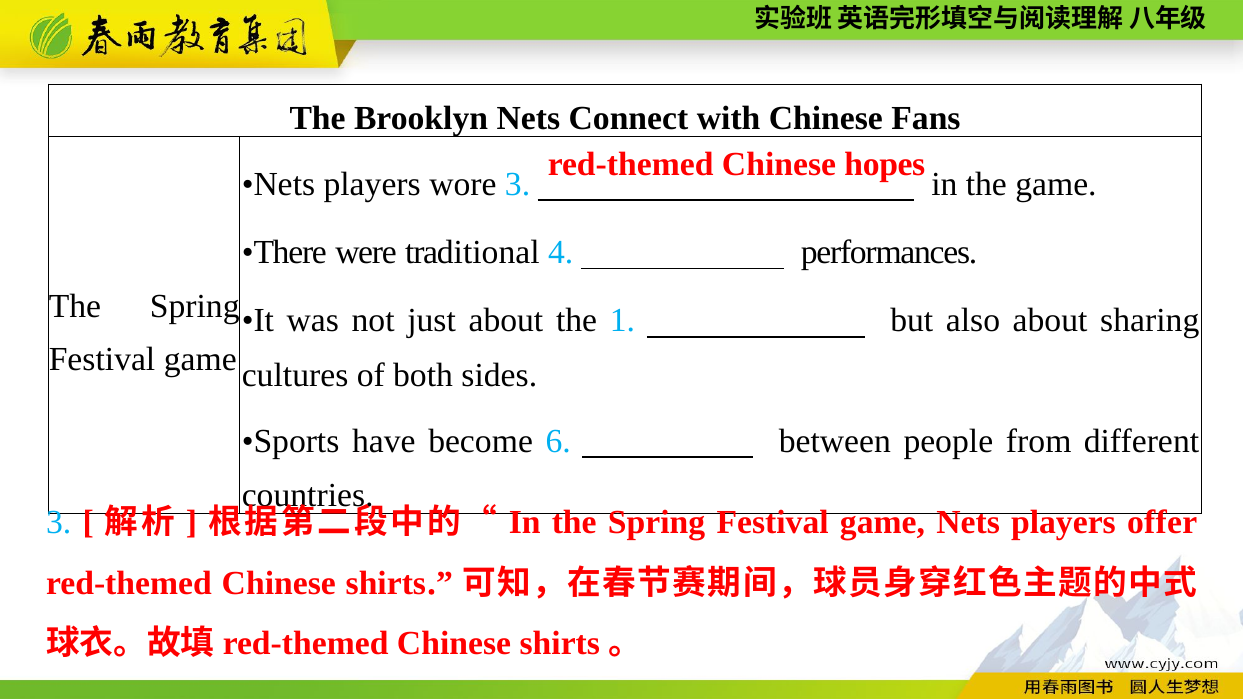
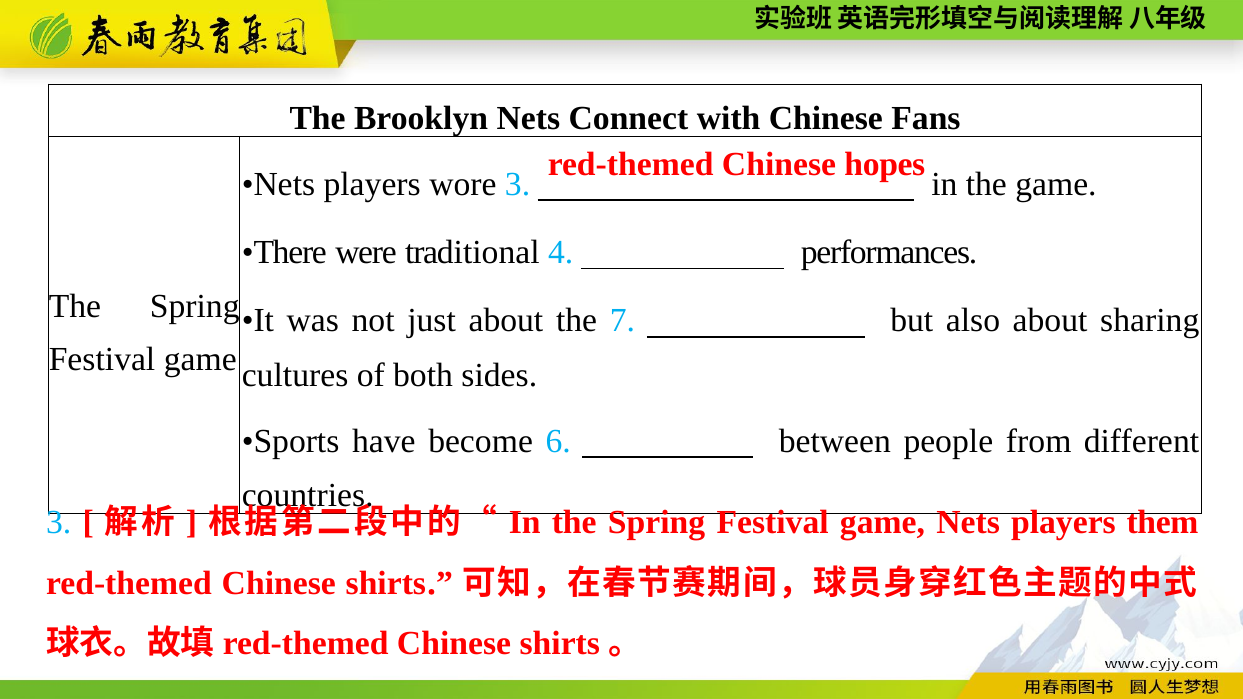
1: 1 -> 7 (623, 321)
offer: offer -> them (1162, 523)
